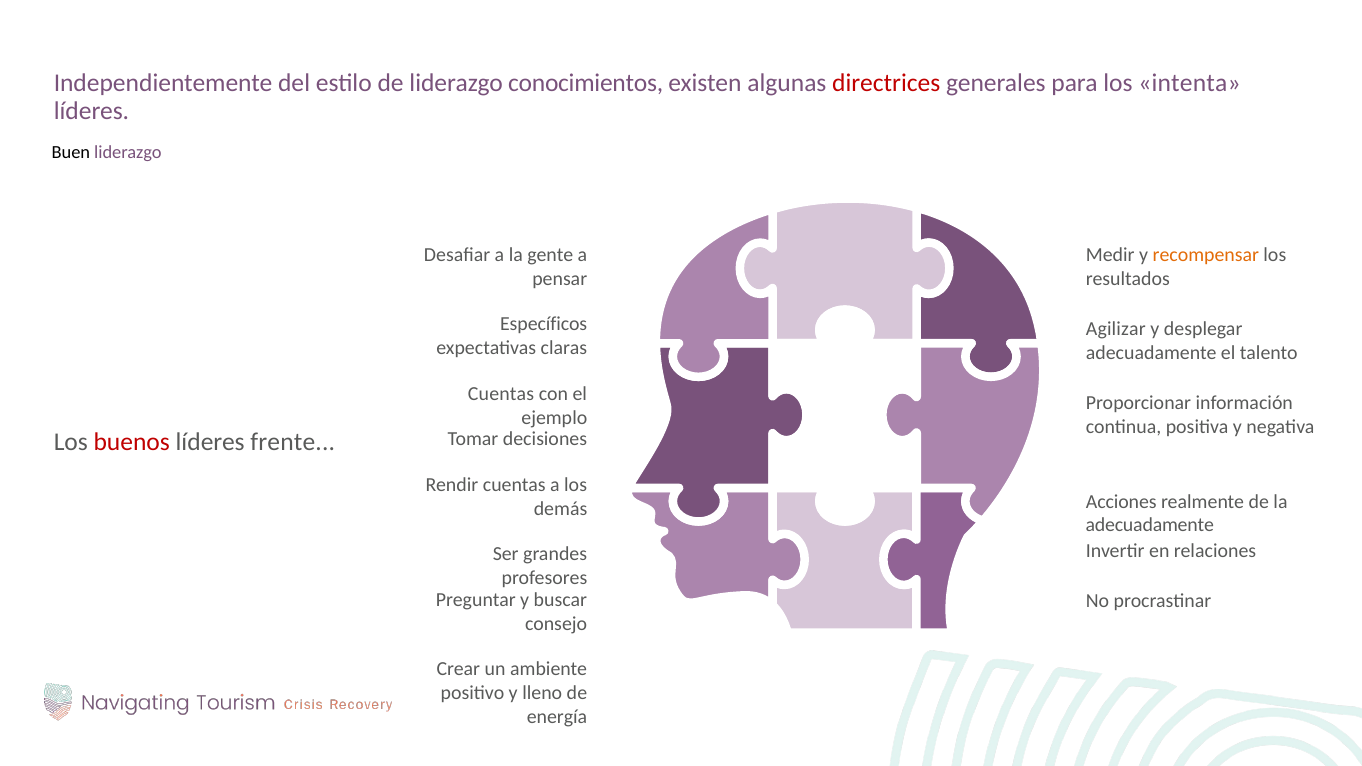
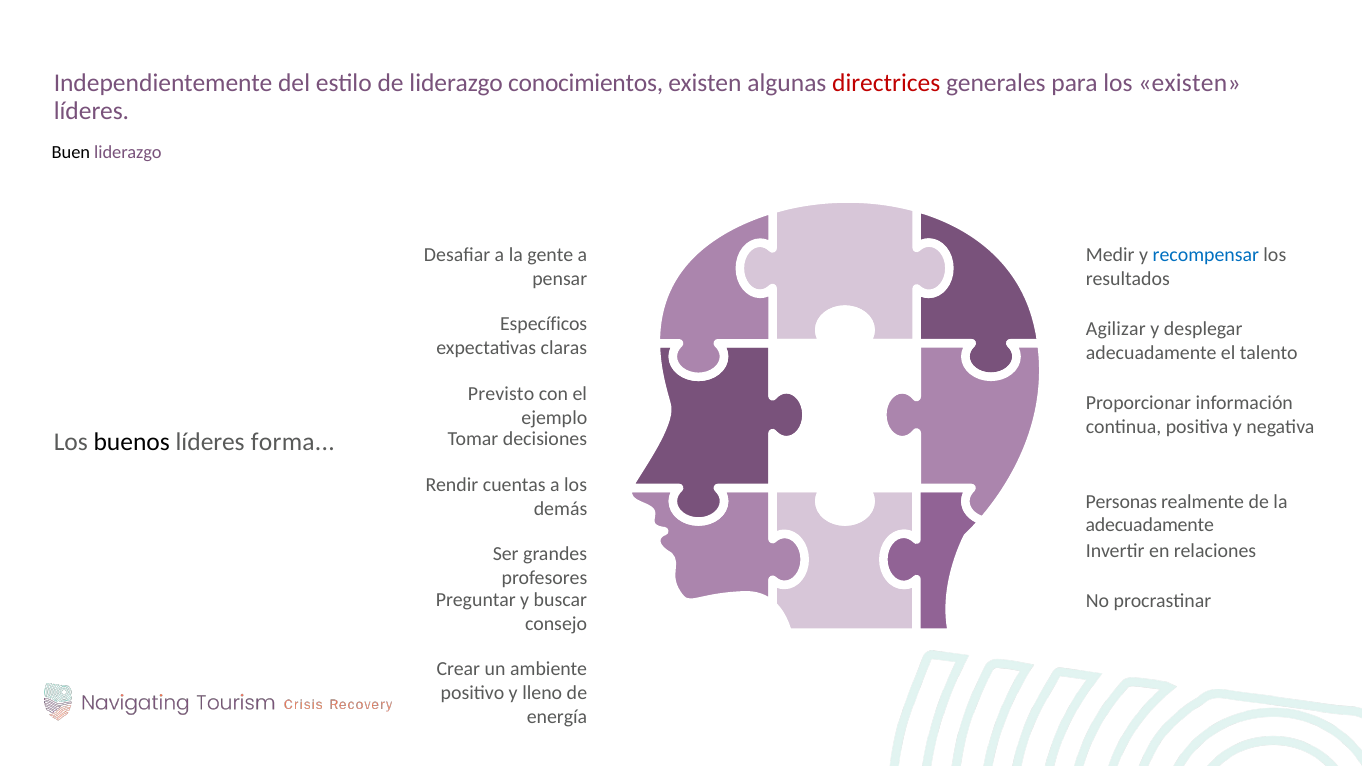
los intenta: intenta -> existen (1189, 83)
recompensar colour: orange -> blue (1206, 255)
Cuentas: Cuentas -> Previsto (501, 394)
buenos colour: red -> black (132, 442)
frente: frente -> forma (293, 442)
Acciones: Acciones -> Personas (1121, 502)
